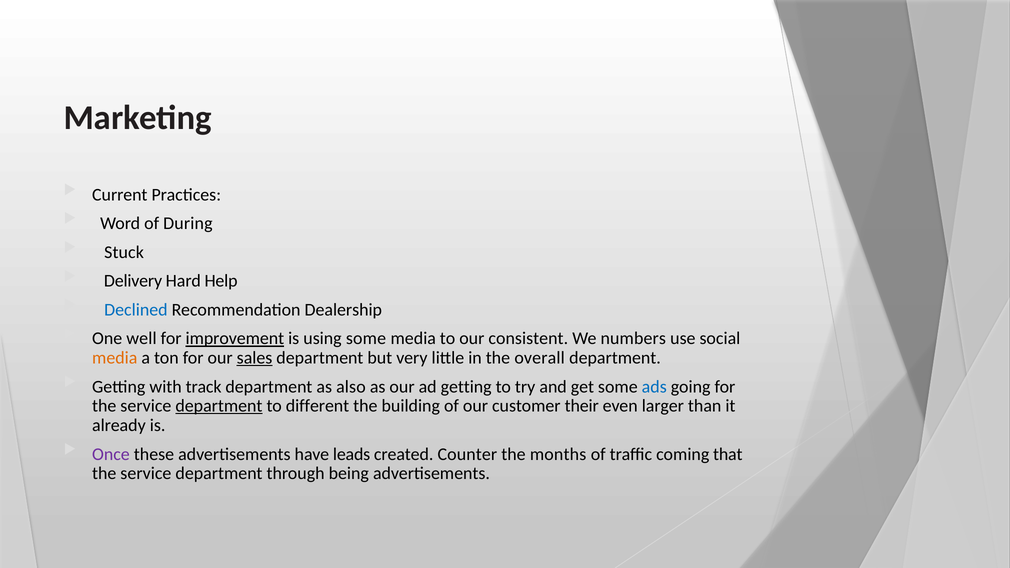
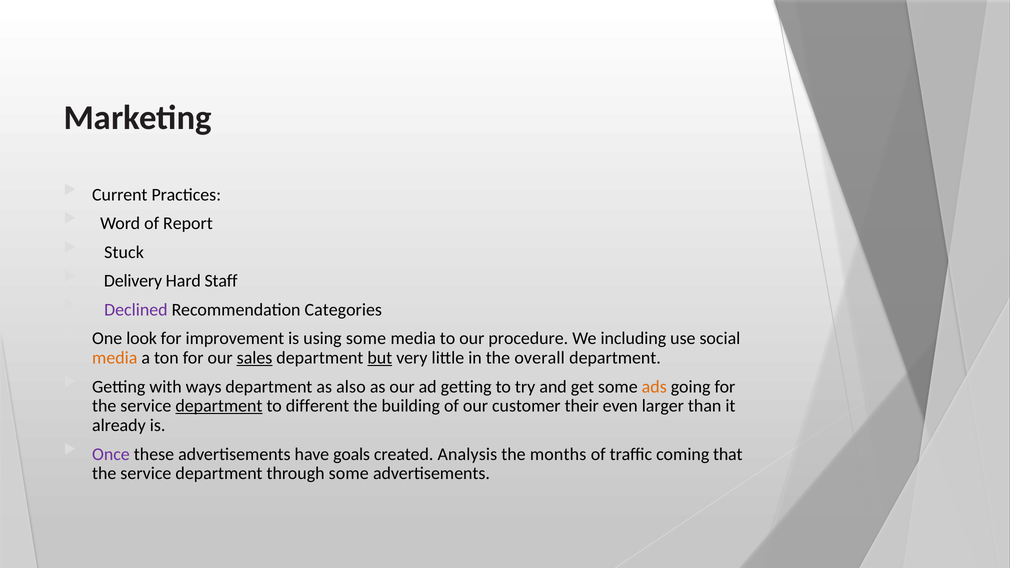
During: During -> Report (188, 224)
Help: Help -> Staff (221, 281)
Declined colour: blue -> purple (136, 310)
Dealership: Dealership -> Categories (343, 310)
well: well -> look (142, 339)
improvement underline: present -> none (235, 339)
consistent: consistent -> procedure (528, 339)
numbers: numbers -> including (633, 339)
but underline: none -> present (380, 358)
track: track -> ways (204, 387)
ads colour: blue -> orange (654, 387)
leads: leads -> goals (352, 454)
Counter: Counter -> Analysis (467, 454)
through being: being -> some (349, 474)
